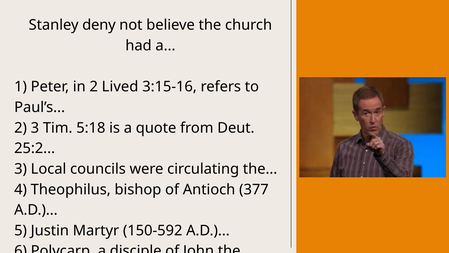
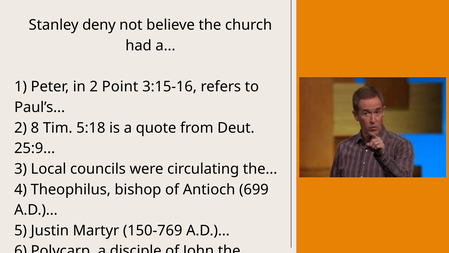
Lived: Lived -> Point (120, 87)
2 3: 3 -> 8 (35, 128)
25:2: 25:2 -> 25:9 (35, 148)
377: 377 -> 699 (254, 189)
150-592: 150-592 -> 150-769 (153, 230)
